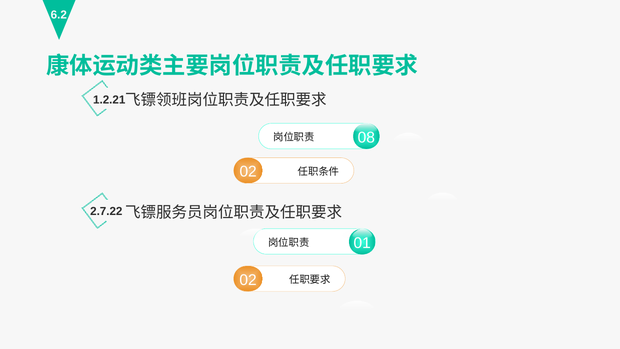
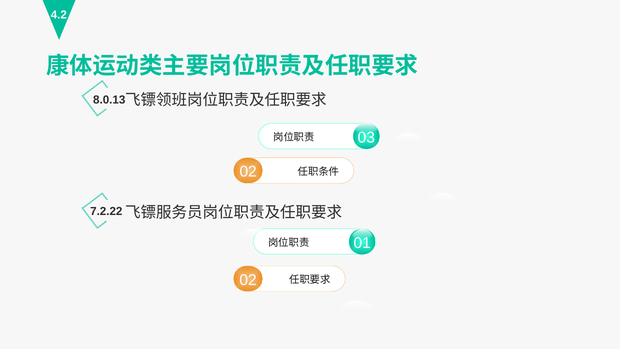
6.2: 6.2 -> 4.2 (59, 15)
1.2.21: 1.2.21 -> 8.0.13 (109, 100)
08: 08 -> 03 (366, 137)
2.7.22: 2.7.22 -> 7.2.22 (106, 211)
